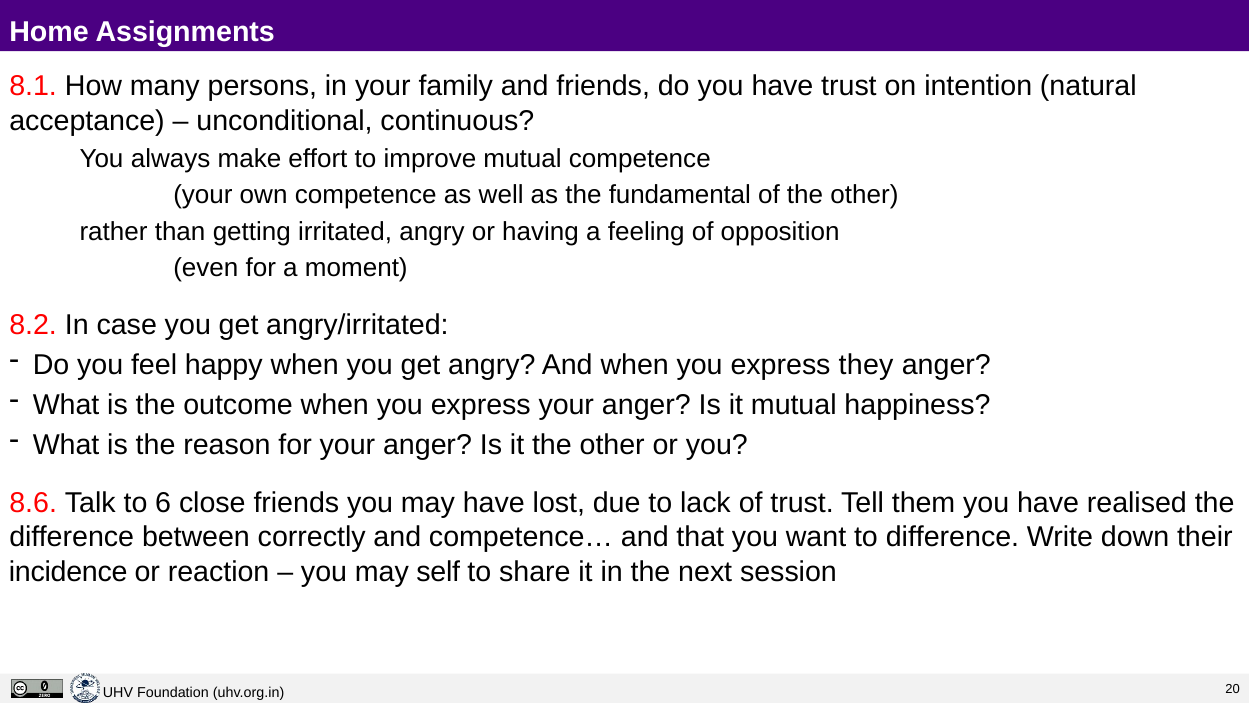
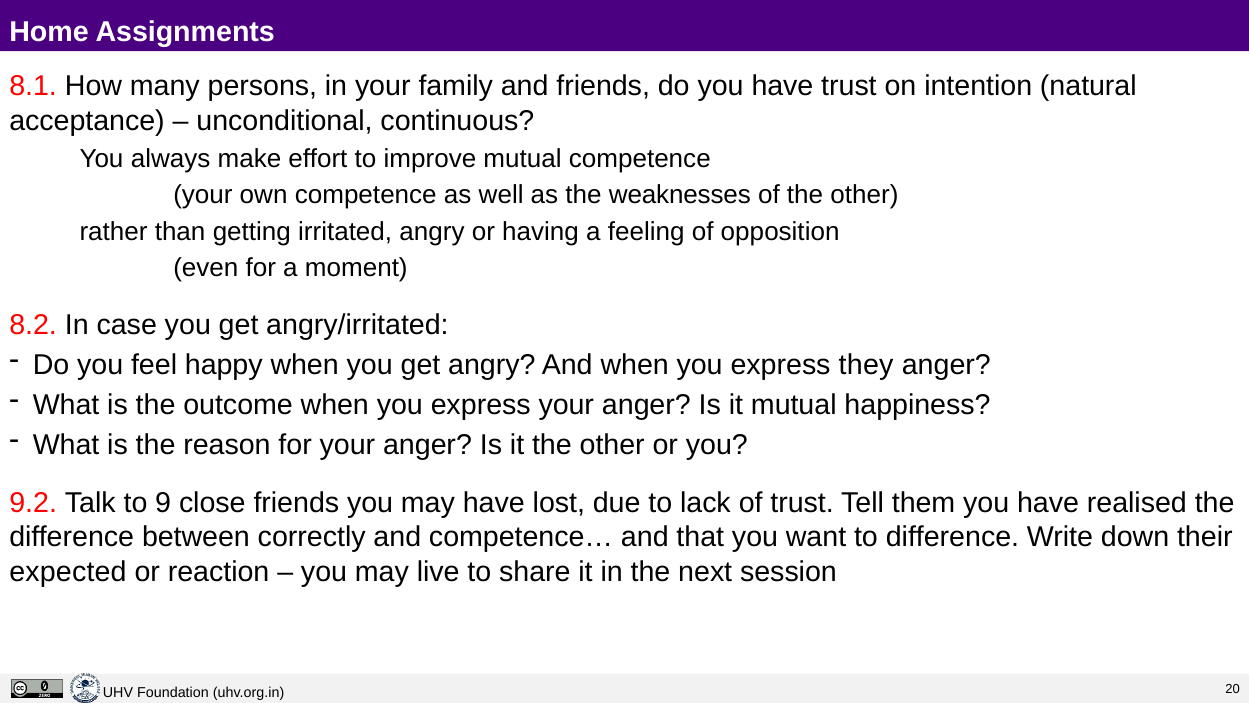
fundamental: fundamental -> weaknesses (680, 195)
8.6: 8.6 -> 9.2 (33, 503)
6: 6 -> 9 (163, 503)
incidence: incidence -> expected (68, 571)
self: self -> live (438, 571)
